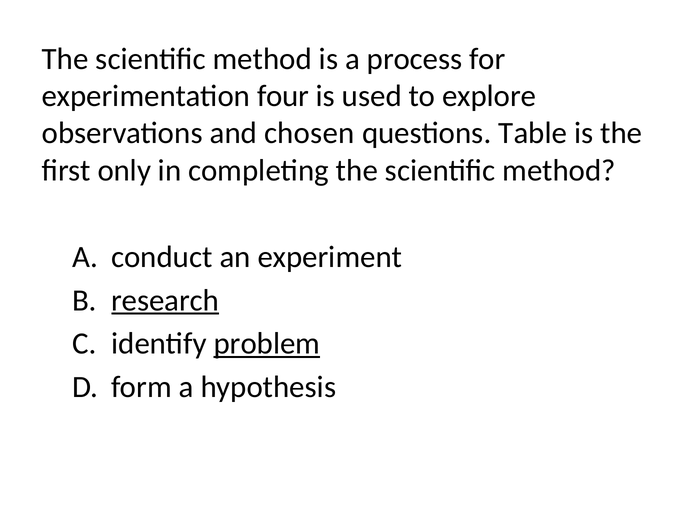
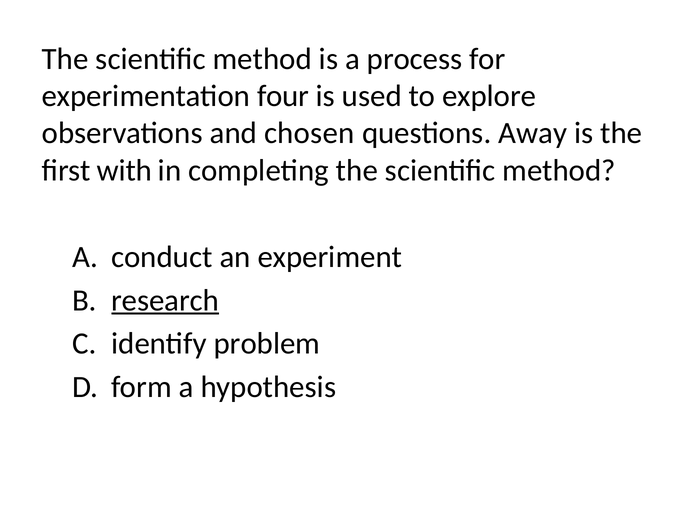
Table: Table -> Away (533, 133)
only: only -> with (124, 170)
problem underline: present -> none (267, 344)
